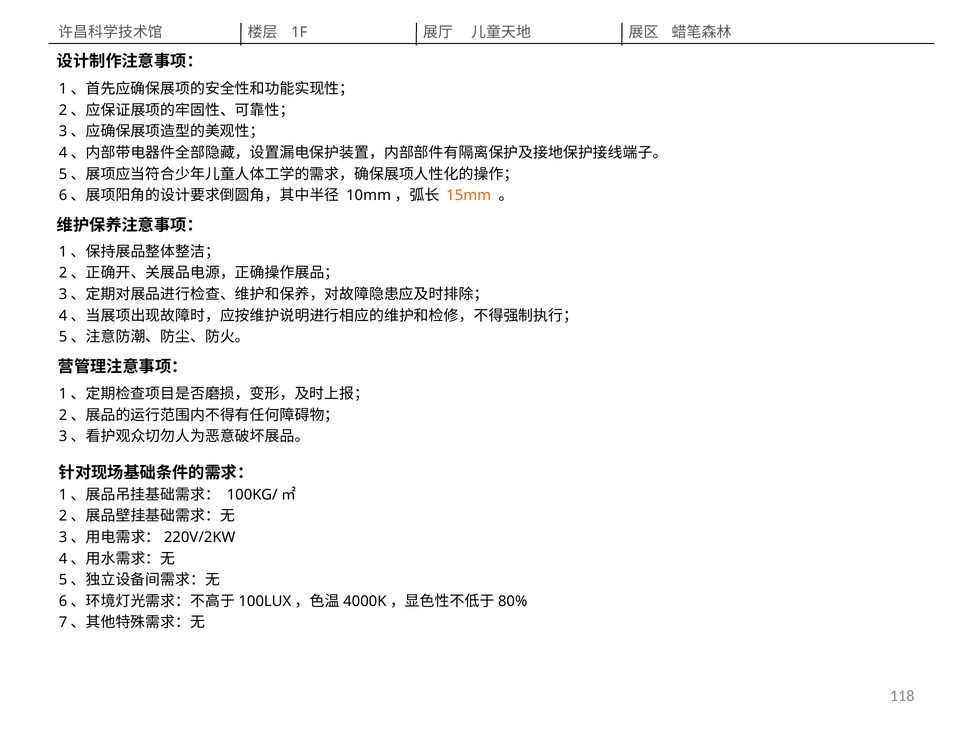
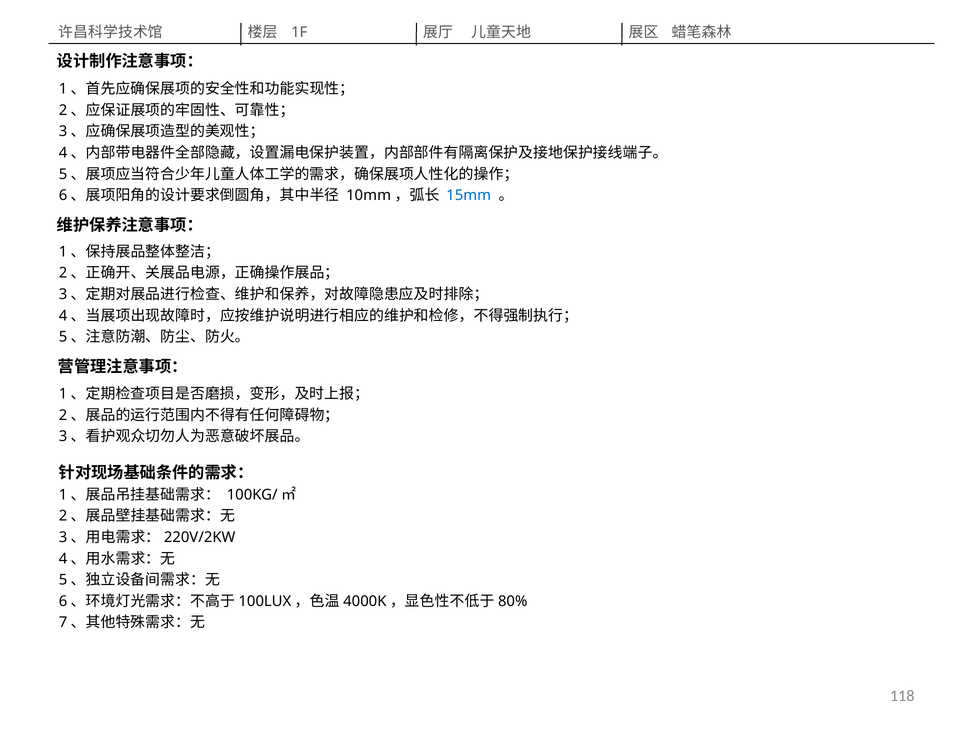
15mm colour: orange -> blue (469, 196)
